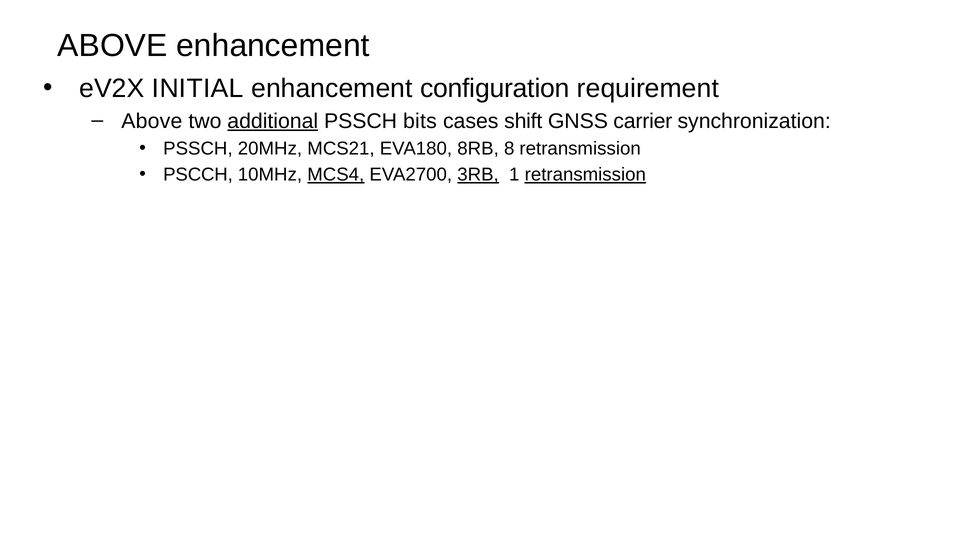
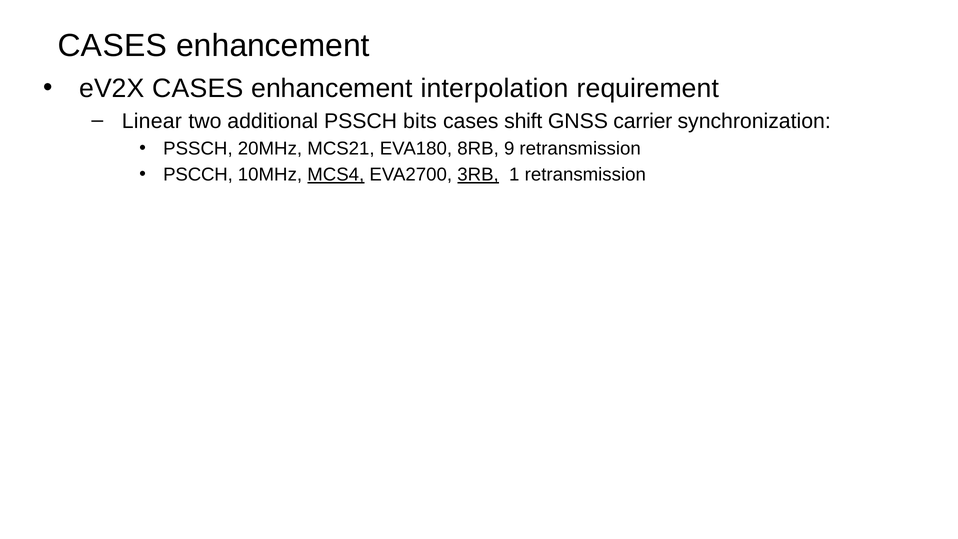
ABOVE: ABOVE -> CASES (112, 46)
eV2X INITIAL: INITIAL -> CASES (198, 88)
configuration: configuration -> interpolation (495, 88)
Above: Above -> Linear (152, 121)
additional underline: present -> none (273, 121)
8: 8 -> 9 (509, 149)
retransmission underline: present -> none (585, 175)
